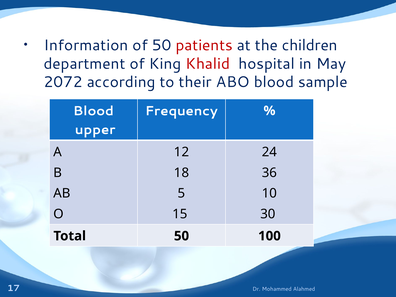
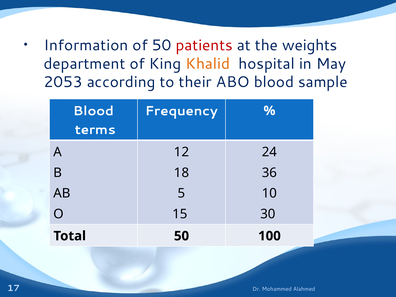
children: children -> weights (310, 45)
Khalid colour: red -> orange (208, 64)
2072: 2072 -> 2053 (63, 82)
upper: upper -> terms (95, 130)
